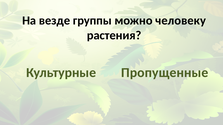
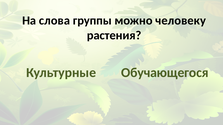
везде: везде -> слова (54, 21)
Пропущенные: Пропущенные -> Обучающегося (165, 73)
